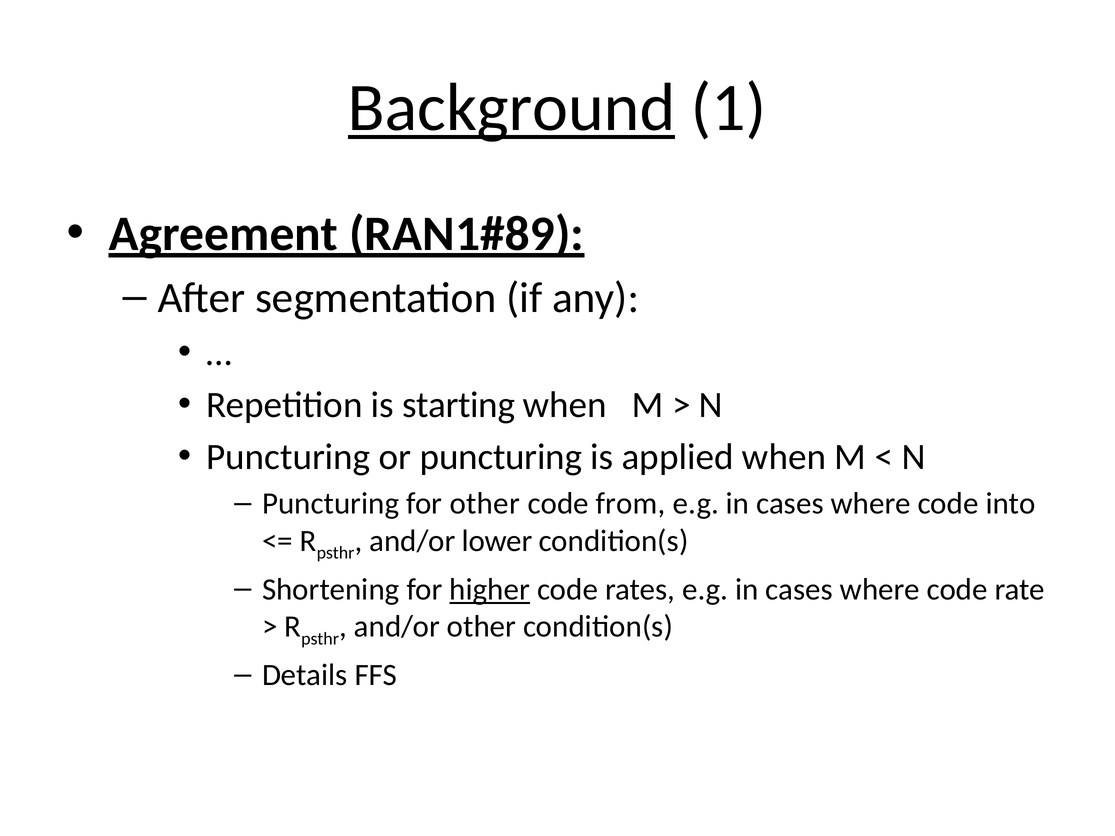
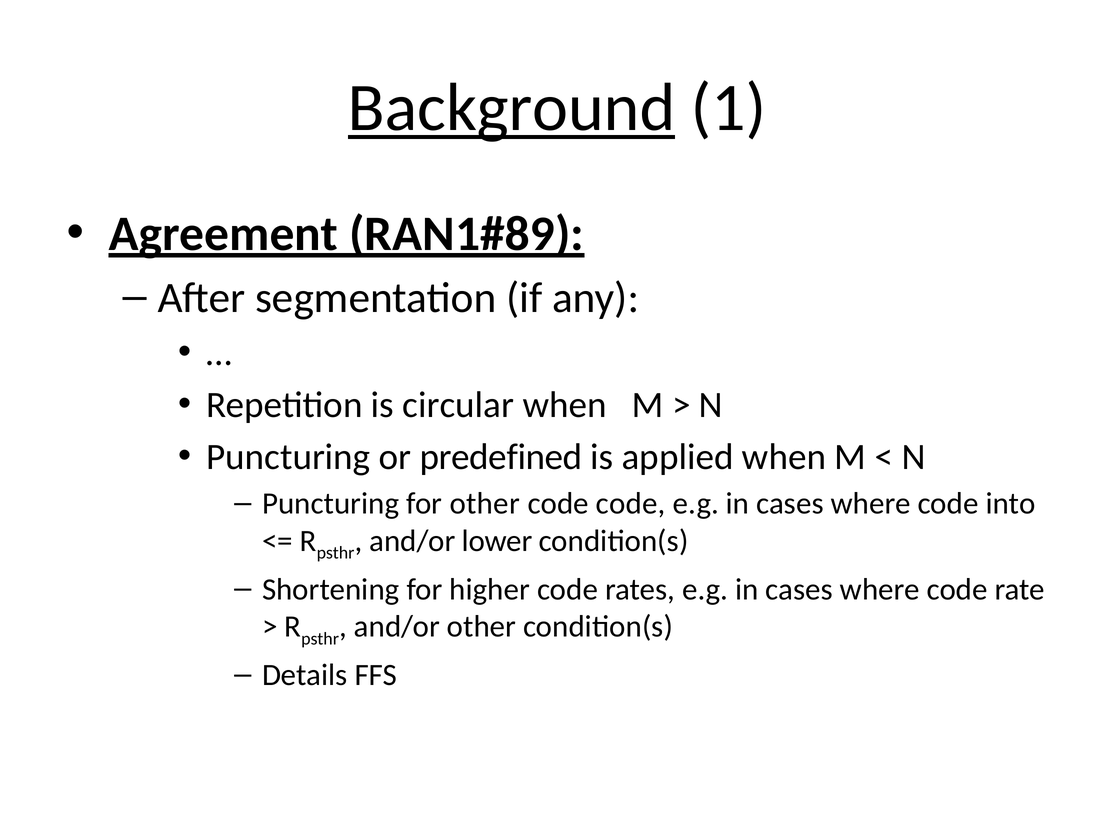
starting: starting -> circular (458, 405)
or puncturing: puncturing -> predefined (501, 457)
code from: from -> code (631, 504)
higher underline: present -> none (490, 590)
